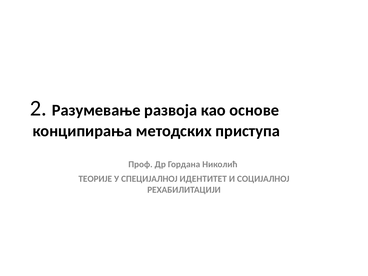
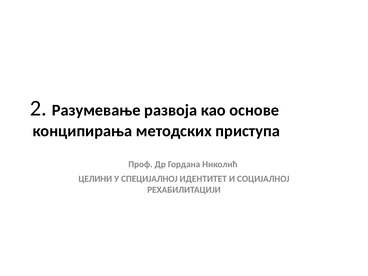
ТЕОРИЈЕ: ТЕОРИЈЕ -> ЦЕЛИНИ (95, 179)
